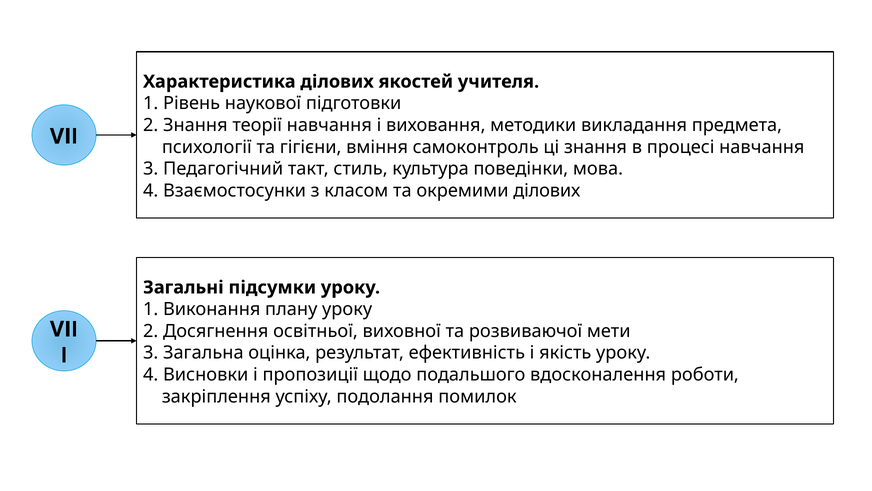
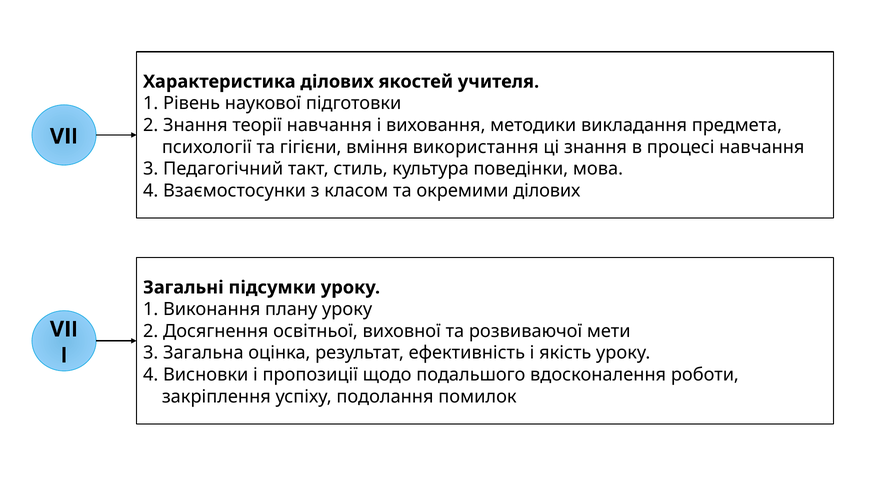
самоконтроль: самоконтроль -> використання (476, 147)
